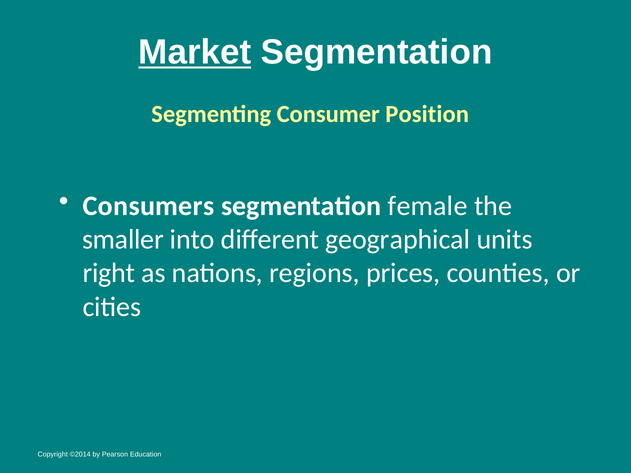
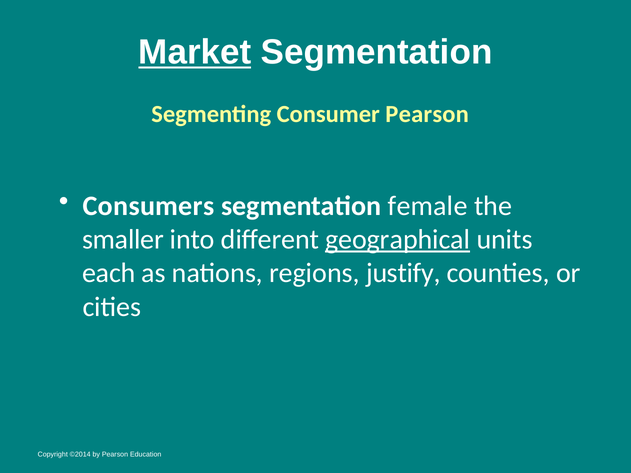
Consumer Position: Position -> Pearson (427, 114)
geographical underline: none -> present (398, 240)
right: right -> each (109, 273)
prices: prices -> justify (403, 273)
